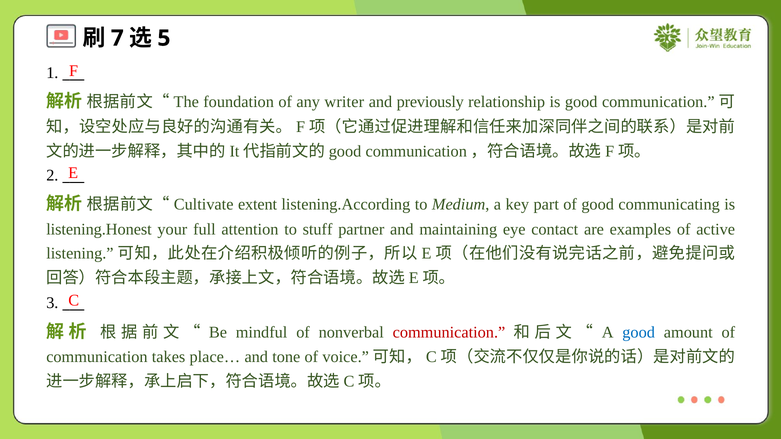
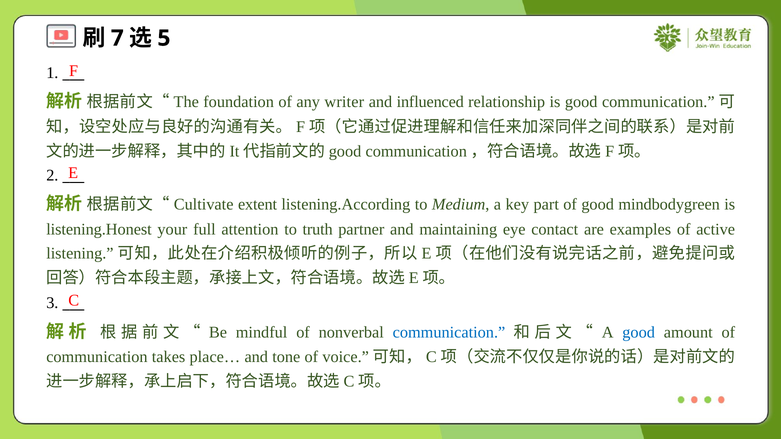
previously: previously -> influenced (430, 102)
communicating: communicating -> mindbodygreen (669, 205)
stuff: stuff -> truth (318, 229)
communication colour: red -> blue (449, 332)
